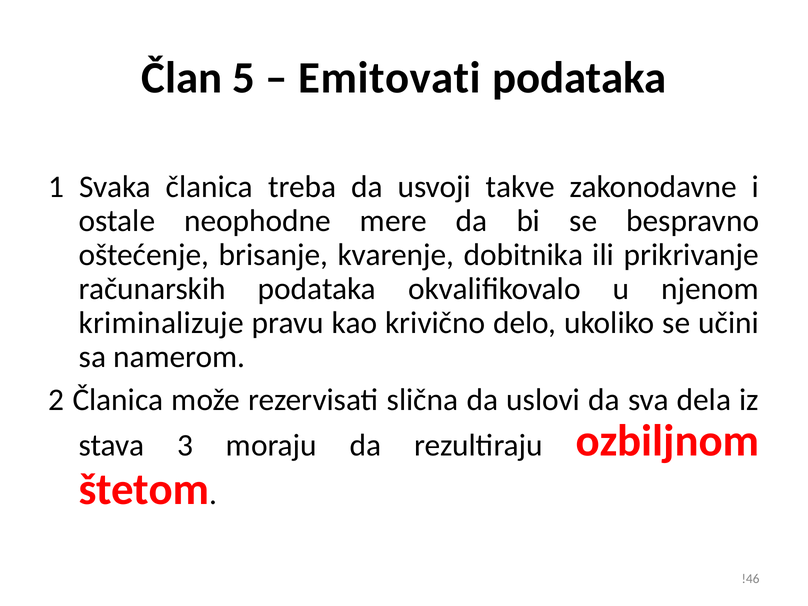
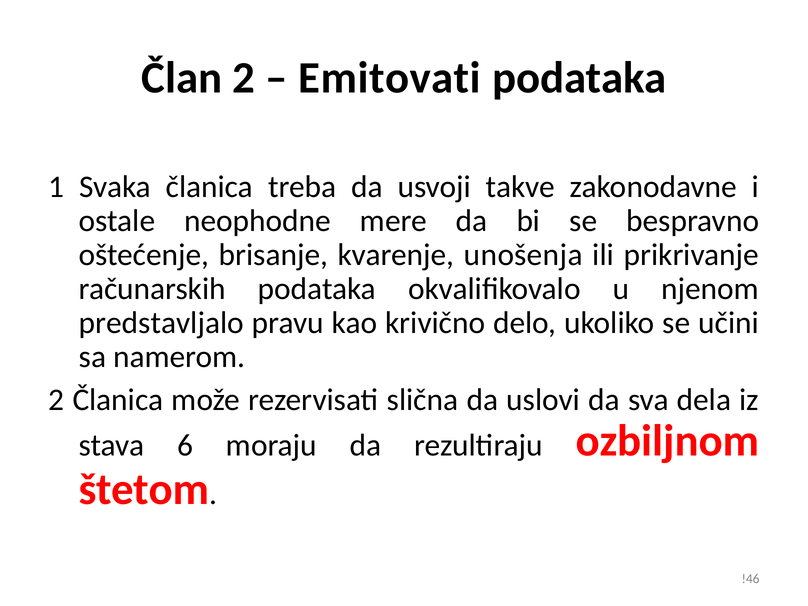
Član 5: 5 -> 2 (244, 78)
dobitnika: dobitnika -> unošenja (523, 255)
kriminalizuje: kriminalizuje -> predstavljalo (161, 323)
3: 3 -> 6 (185, 445)
